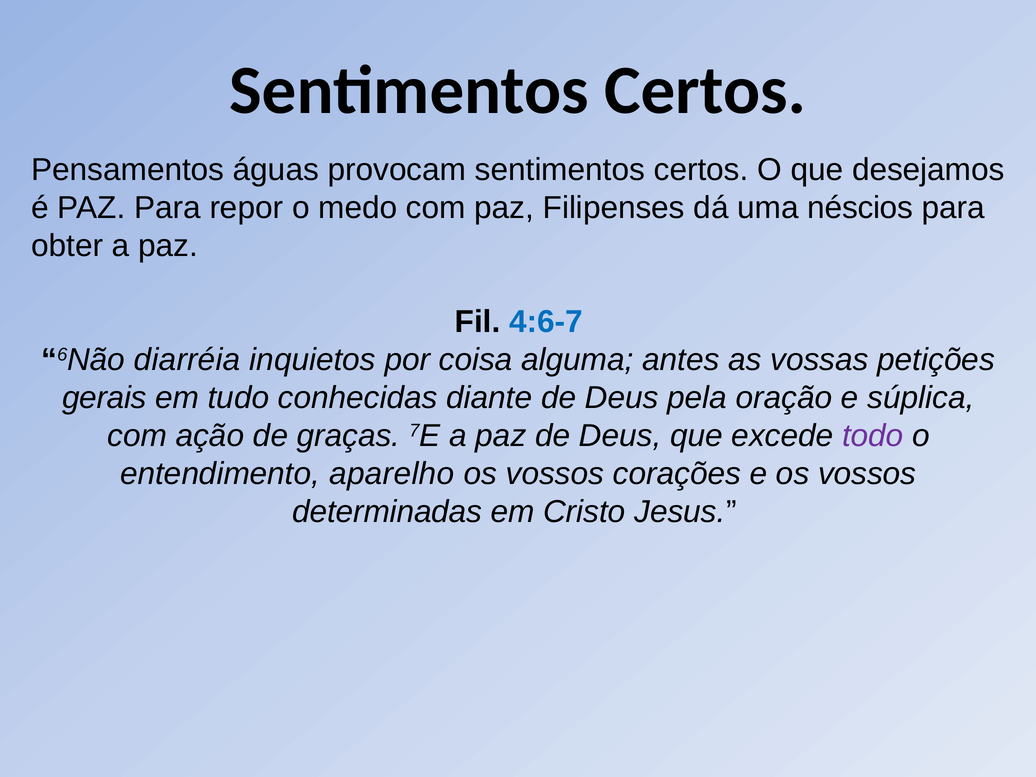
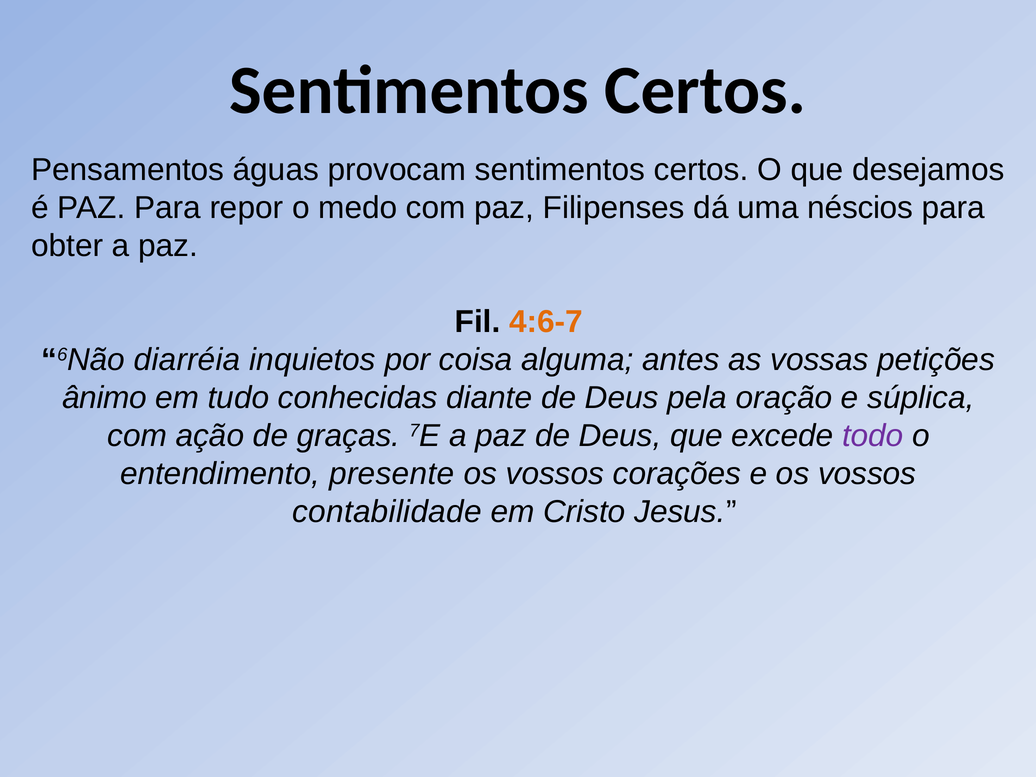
4:6-7 colour: blue -> orange (546, 322)
gerais: gerais -> ânimo (104, 398)
aparelho: aparelho -> presente (392, 474)
determinadas: determinadas -> contabilidade (387, 512)
